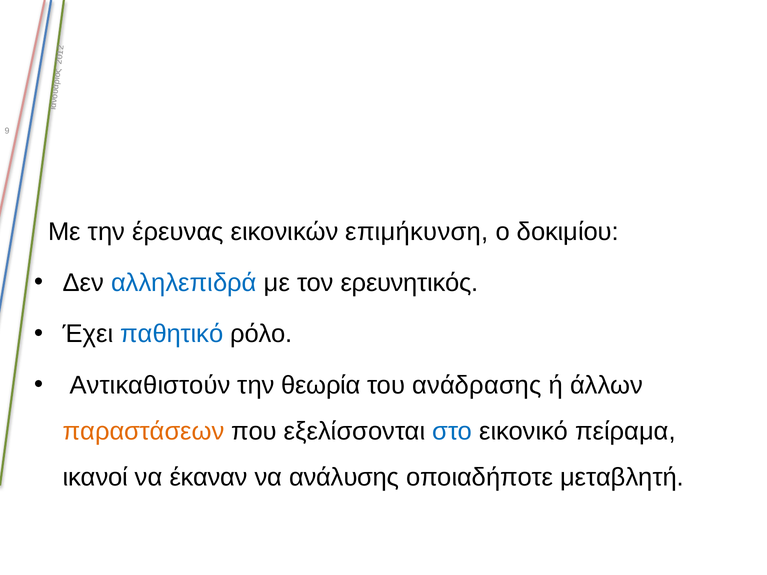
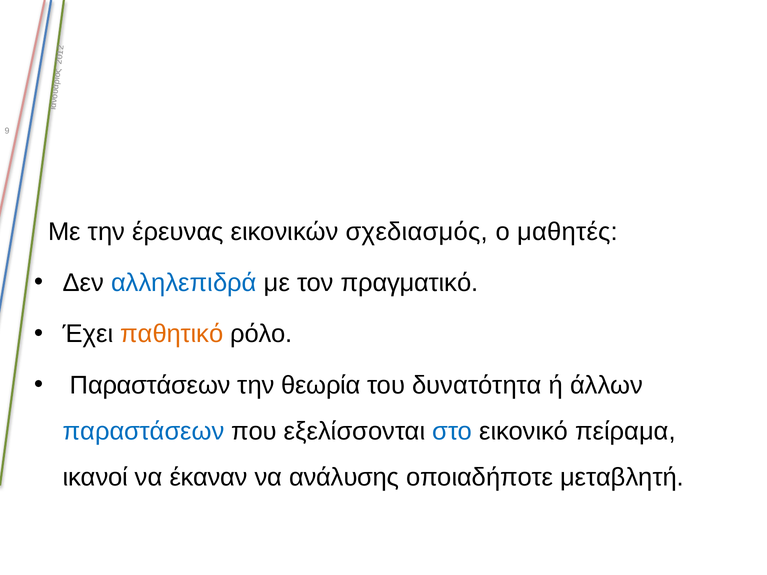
επιμήκυνση: επιμήκυνση -> σχεδιασμός (417, 232)
δοκιμίου: δοκιμίου -> μαθητές (568, 232)
ερευνητικός: ερευνητικός -> πραγματικό (409, 283)
παθητικό colour: blue -> orange (172, 334)
Αντικαθιστούν: Αντικαθιστούν -> Παραστάσεων (150, 385)
ανάδρασης: ανάδρασης -> δυνατότητα (477, 385)
παραστάσεων colour: orange -> blue (144, 431)
